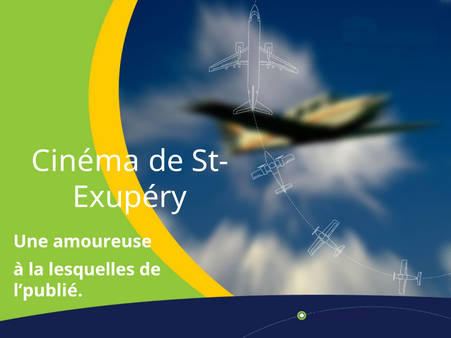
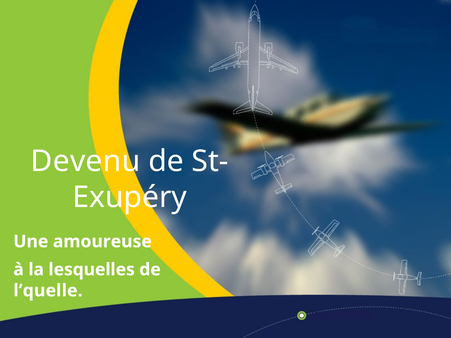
Cinéma: Cinéma -> Devenu (85, 161)
l’publié: l’publié -> l’quelle (48, 291)
